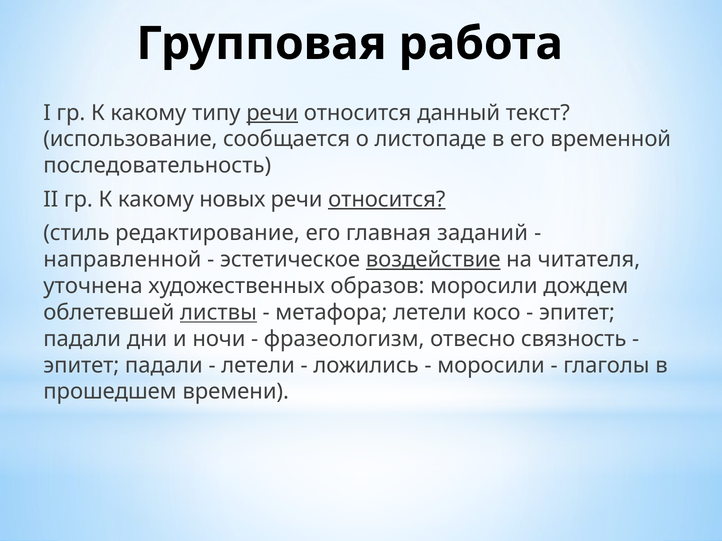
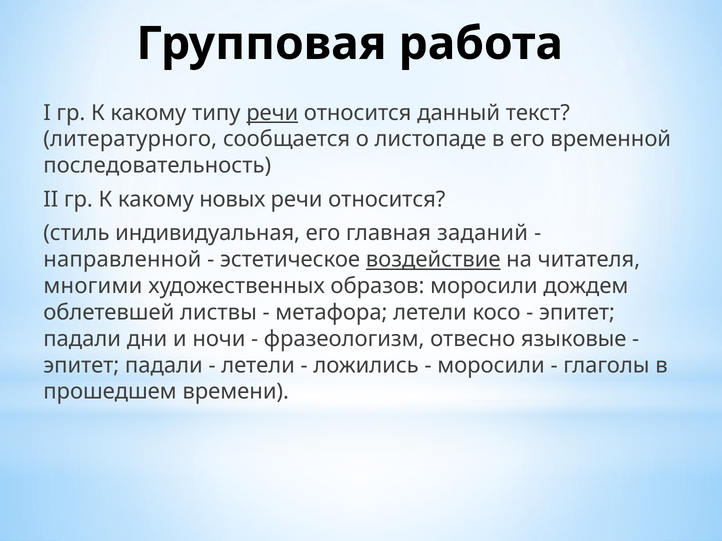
использование: использование -> литературного (130, 139)
относится underline: present -> none (387, 200)
редактирование: редактирование -> индивидуальная (208, 233)
уточнена: уточнена -> многими (93, 286)
листвы underline: present -> none (218, 313)
связность: связность -> языковые (574, 339)
